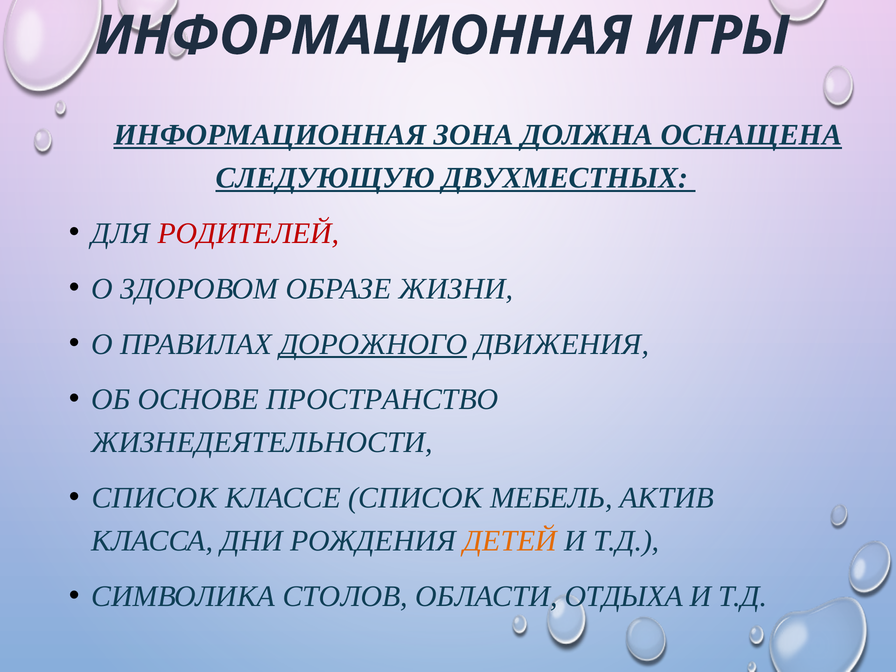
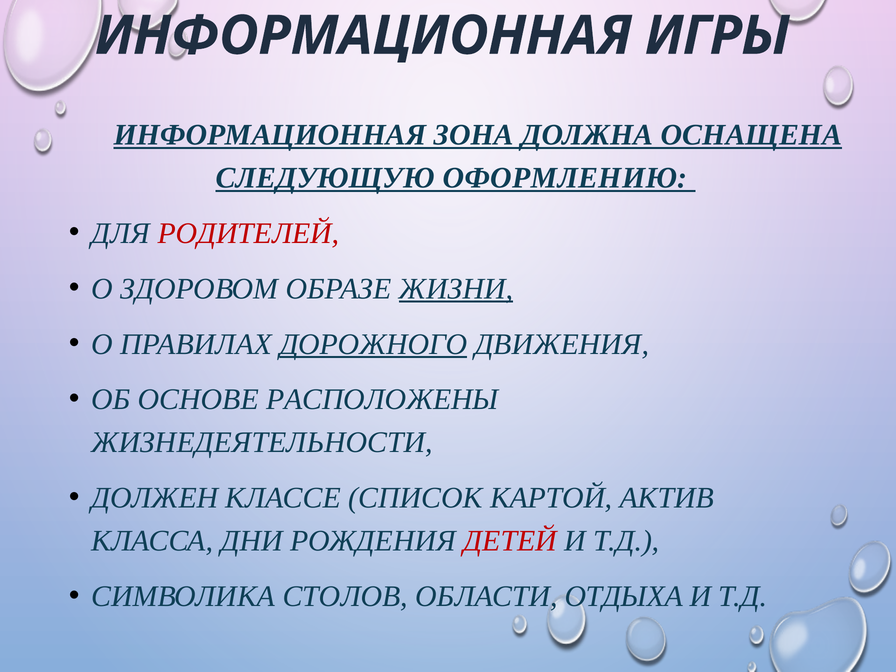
ДВУХМЕСТНЫХ: ДВУХМЕСТНЫХ -> ОФОРМЛЕНИЮ (565, 178)
ЖИЗНИ underline: none -> present (456, 289)
ПРОСТРАНСТВО: ПРОСТРАНСТВО -> РАСПОЛОЖЕНЫ (382, 400)
СПИСОК: СПИСОК -> ДОЛЖЕН (155, 498)
МЕБЕЛЬ: МЕБЕЛЬ -> КАРТОЙ (551, 498)
ДЕТЕЙ colour: orange -> red (510, 541)
